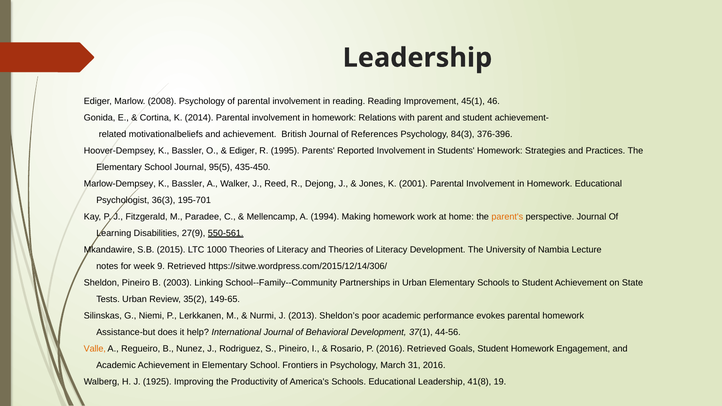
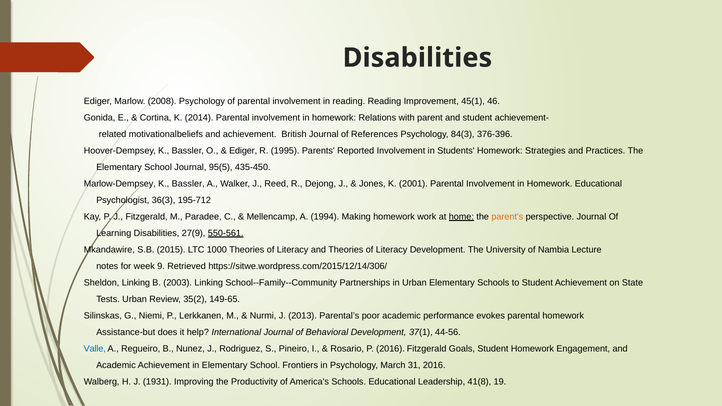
Leadership: Leadership -> Disabilities (417, 58)
195-701: 195-701 -> 195-712 (194, 200)
home underline: none -> present (461, 217)
Sheldon Pineiro: Pineiro -> Linking (136, 283)
Sheldon’s: Sheldon’s -> Parental’s (339, 316)
Valle colour: orange -> blue (95, 349)
2016 Retrieved: Retrieved -> Fitzgerald (427, 349)
1925: 1925 -> 1931 (157, 382)
